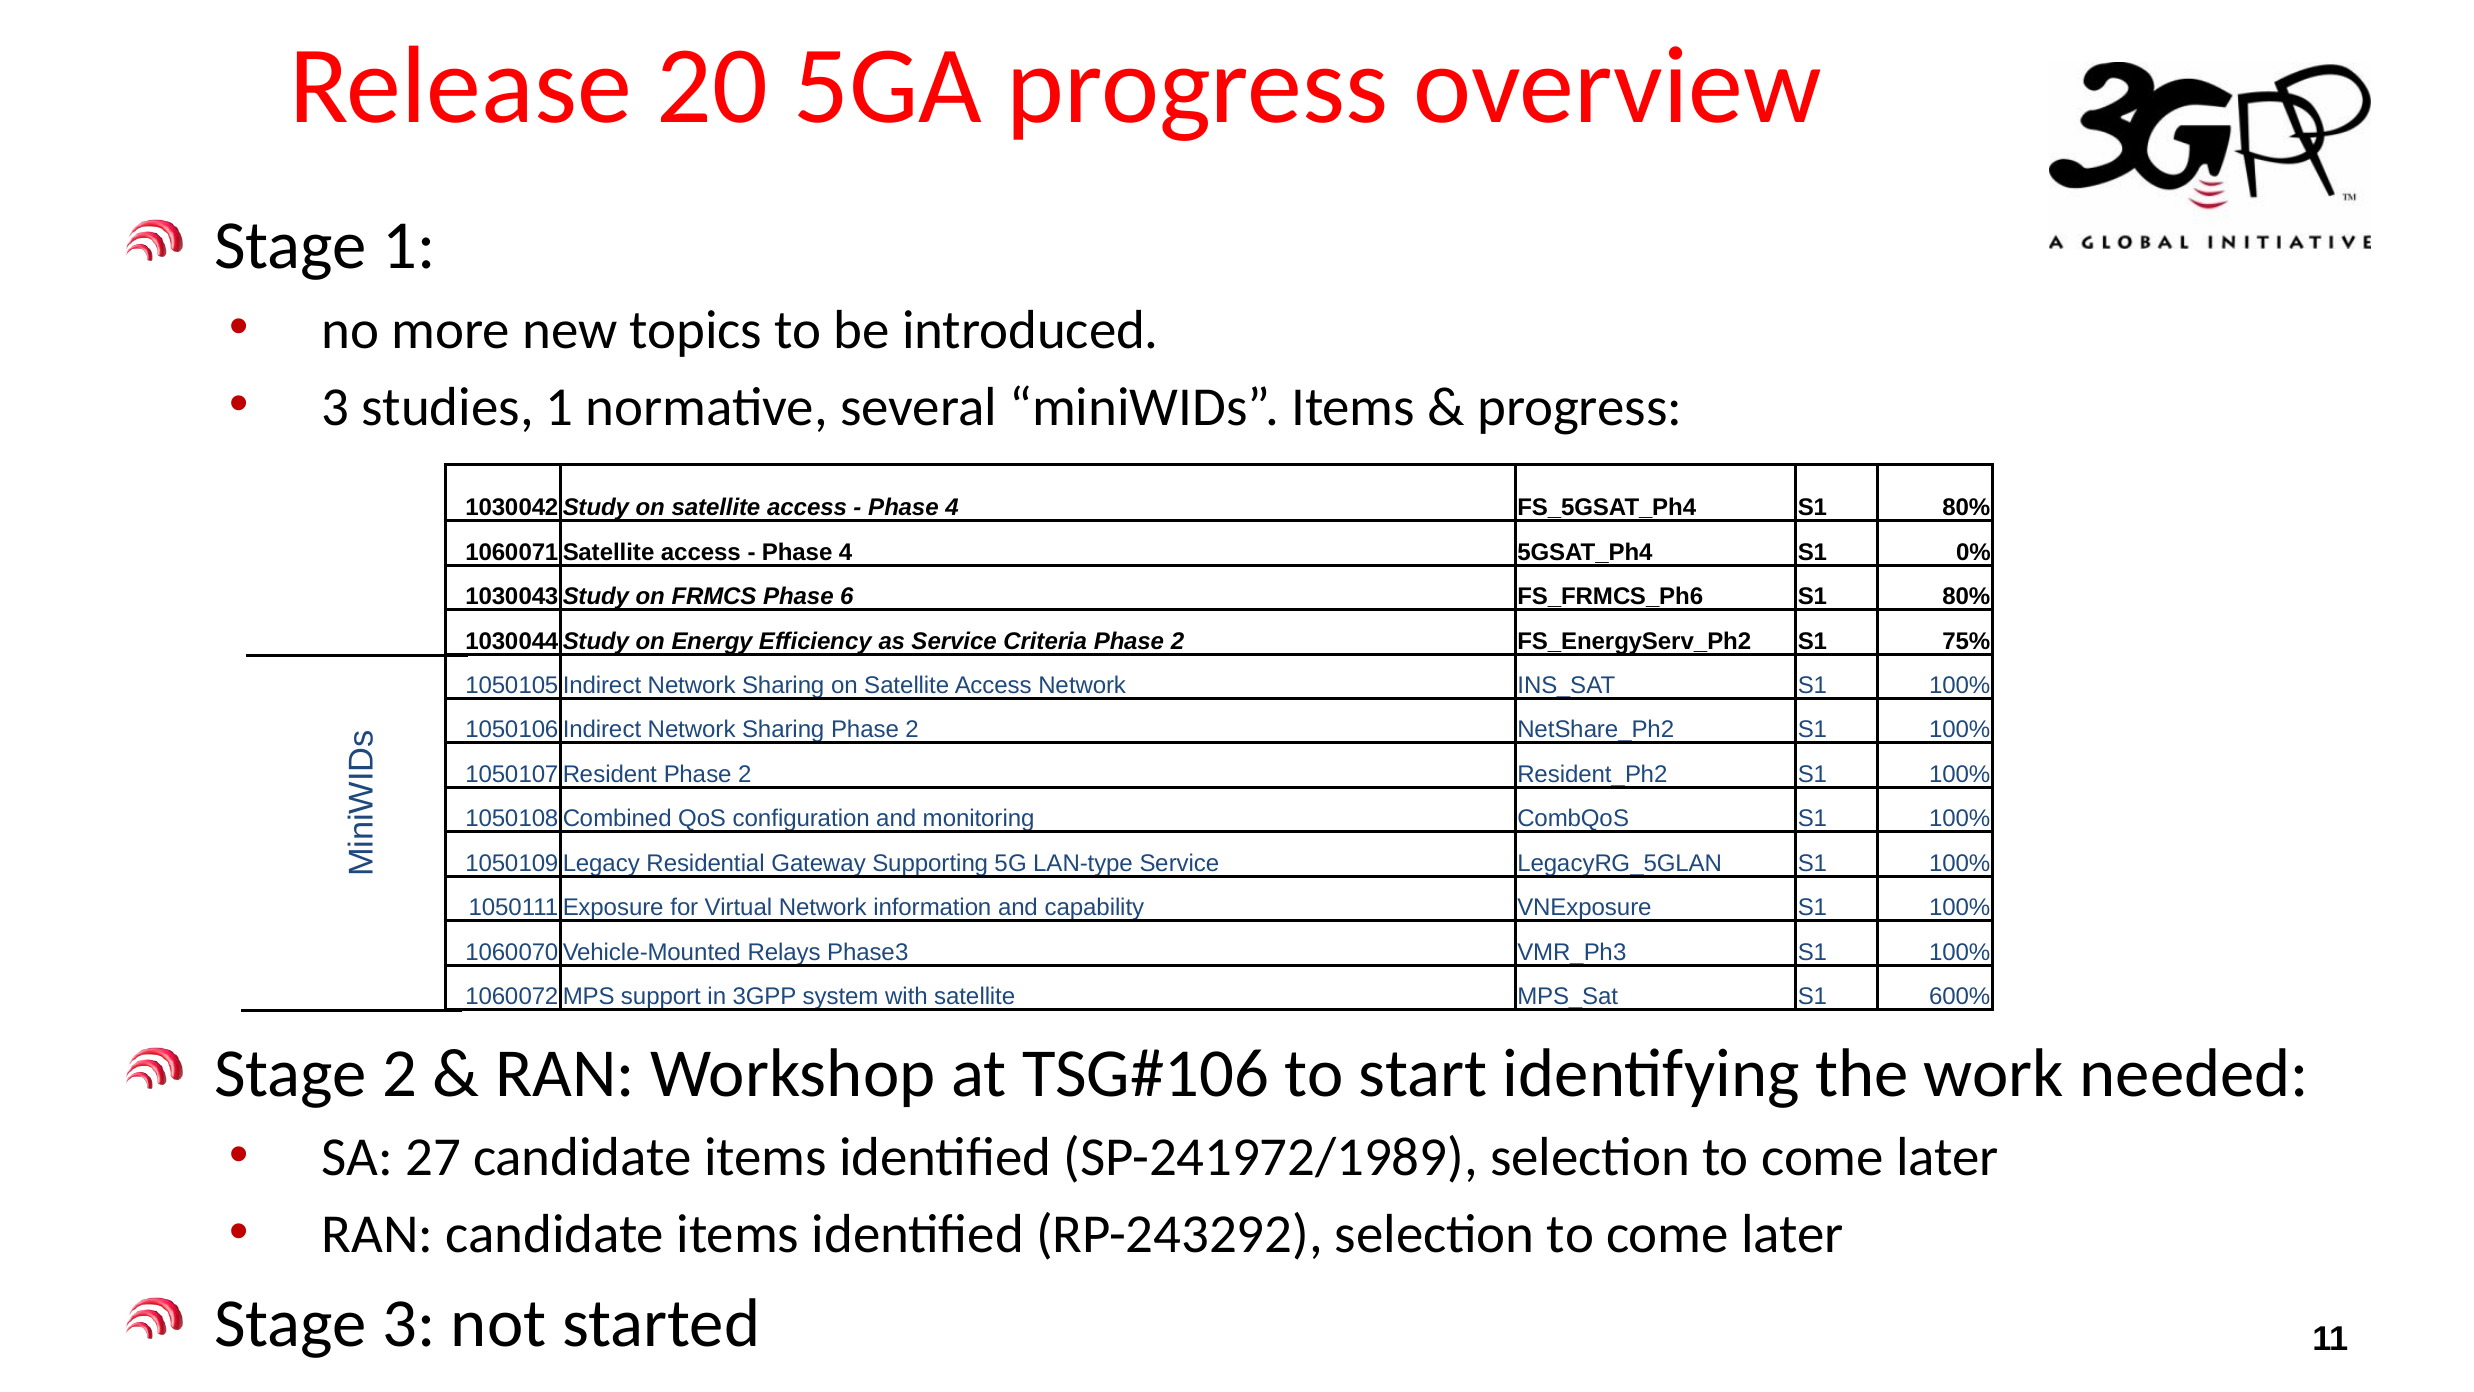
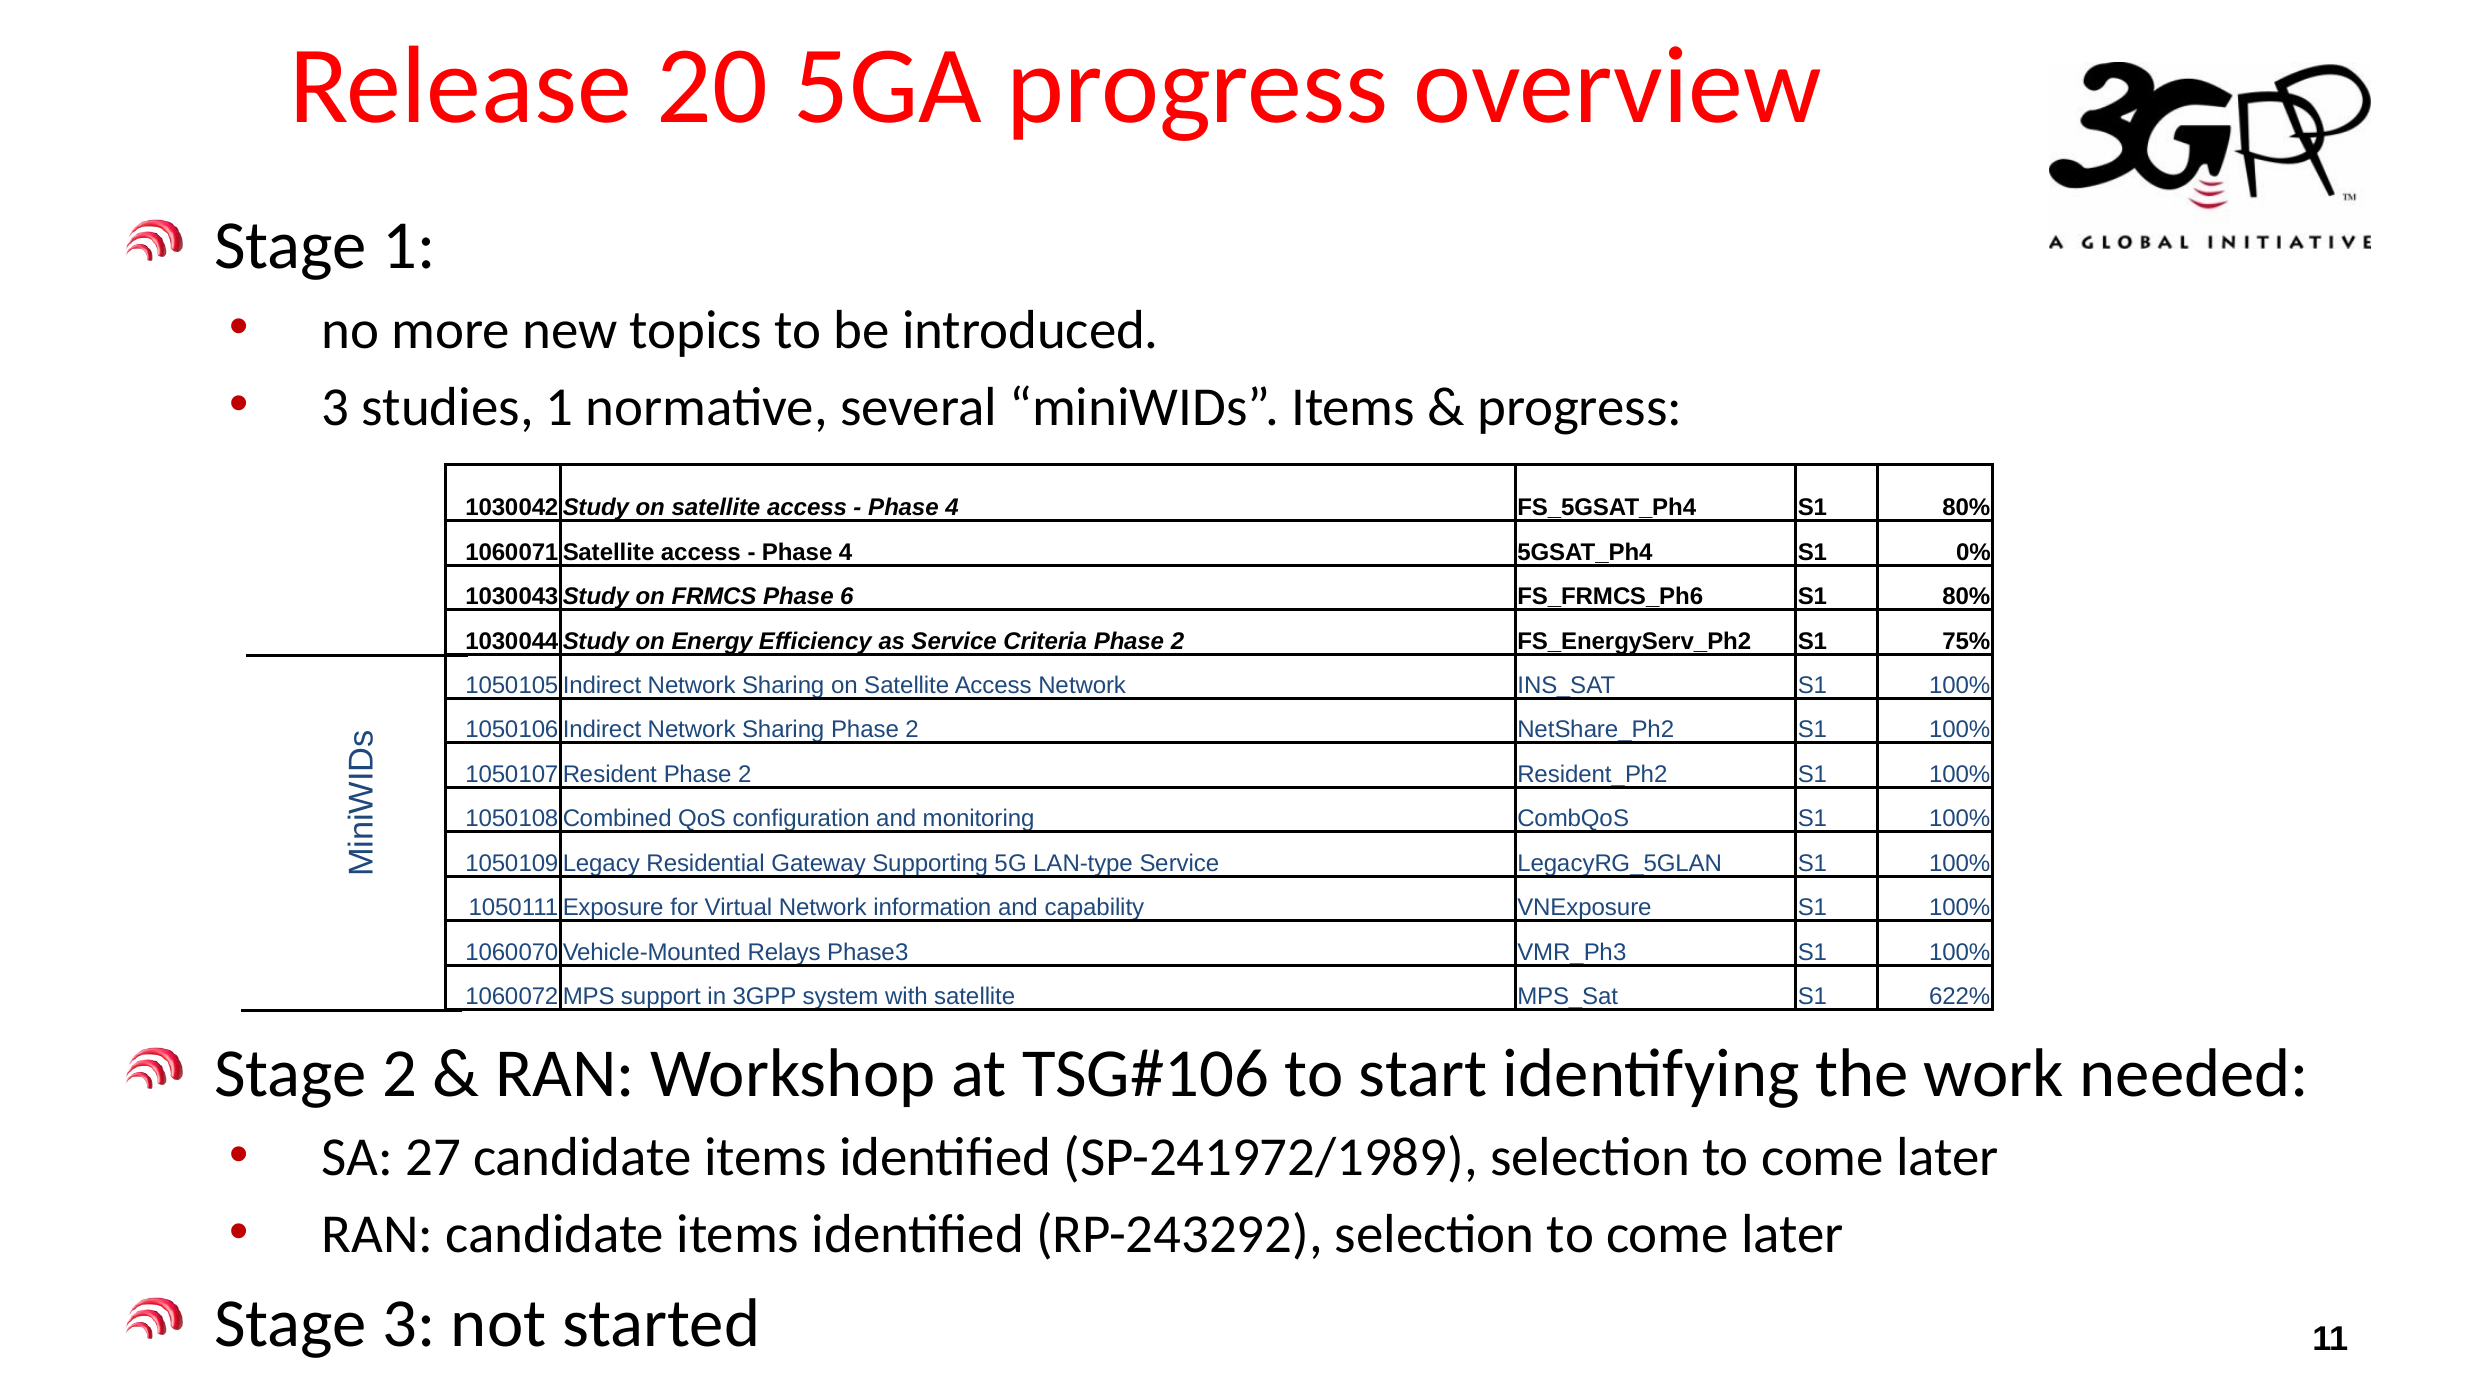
600%: 600% -> 622% (1960, 996)
